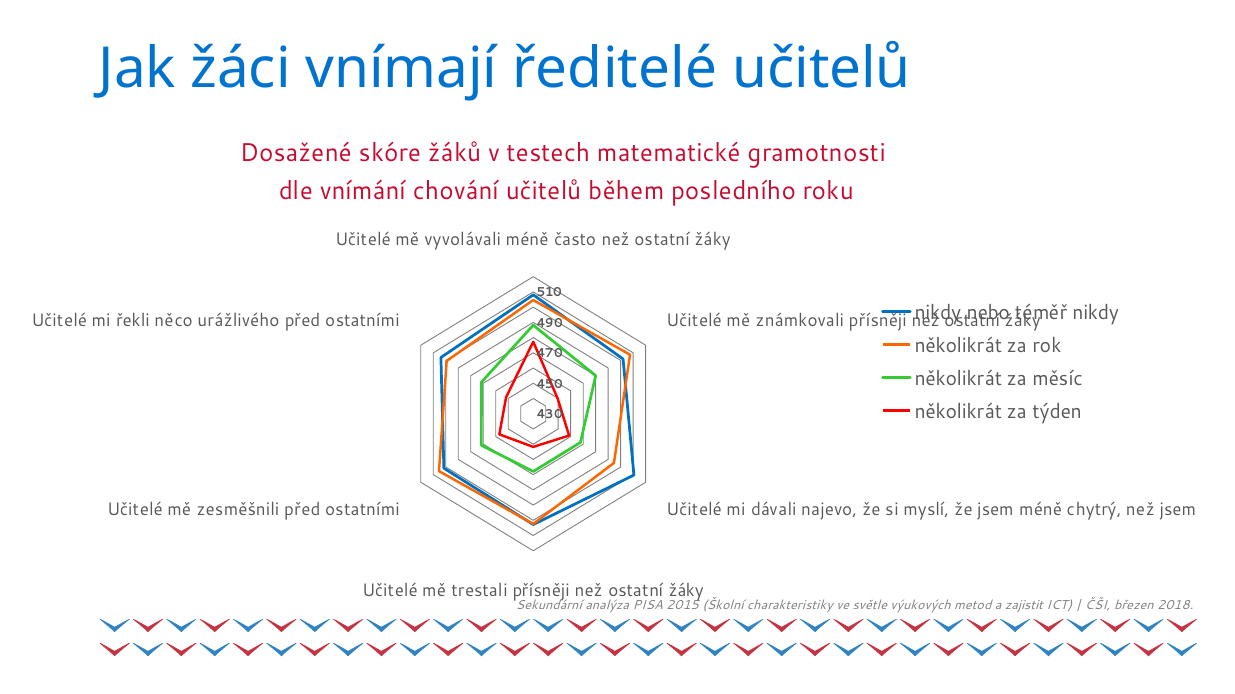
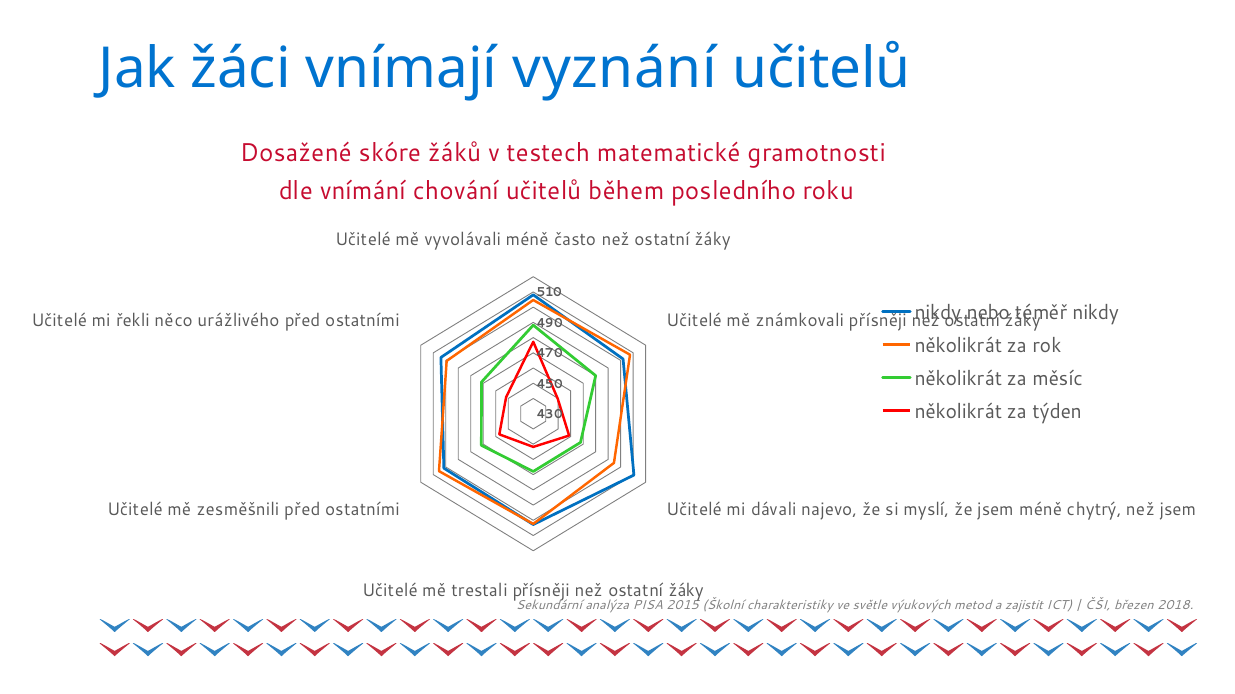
ředitelé: ředitelé -> vyznání (615, 69)
